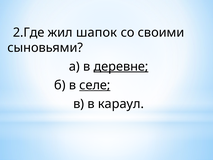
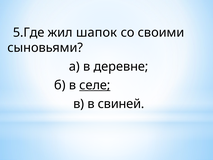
2.Где: 2.Где -> 5.Где (29, 32)
деревне underline: present -> none (121, 66)
караул: караул -> свиней (121, 104)
